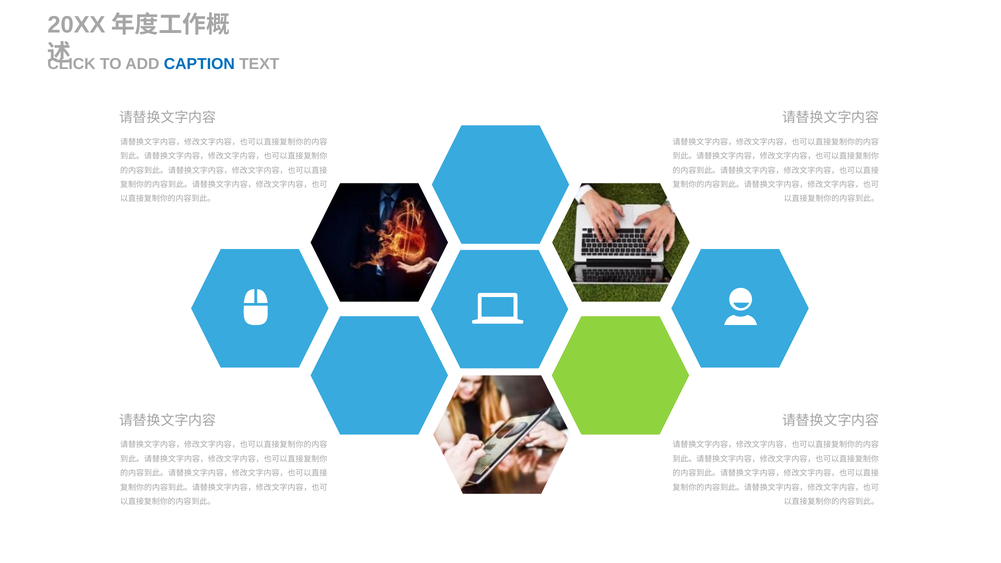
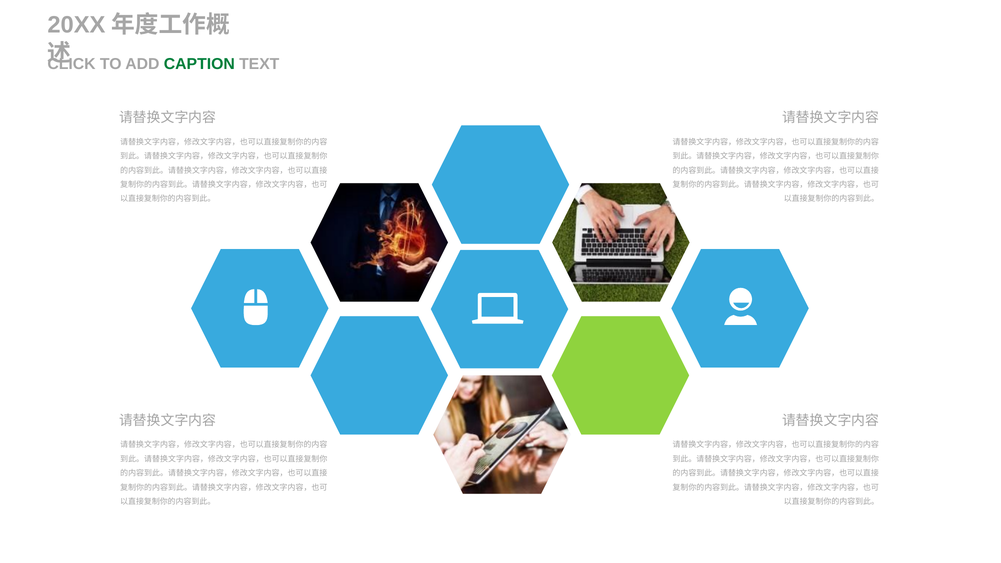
CAPTION colour: blue -> green (199, 64)
